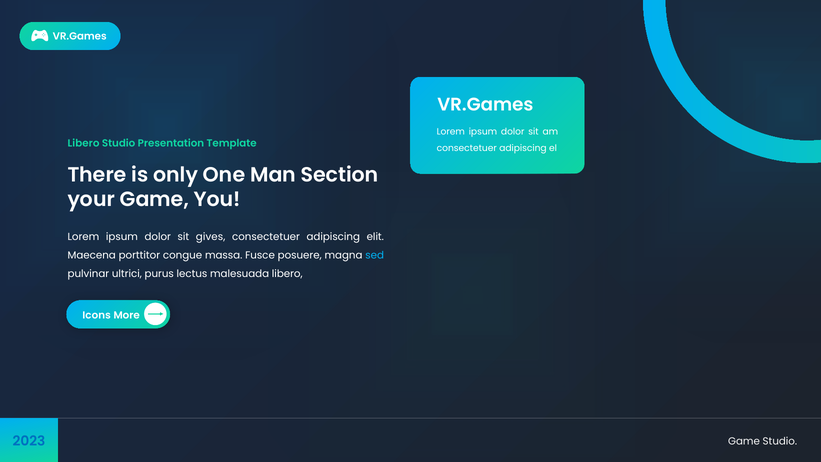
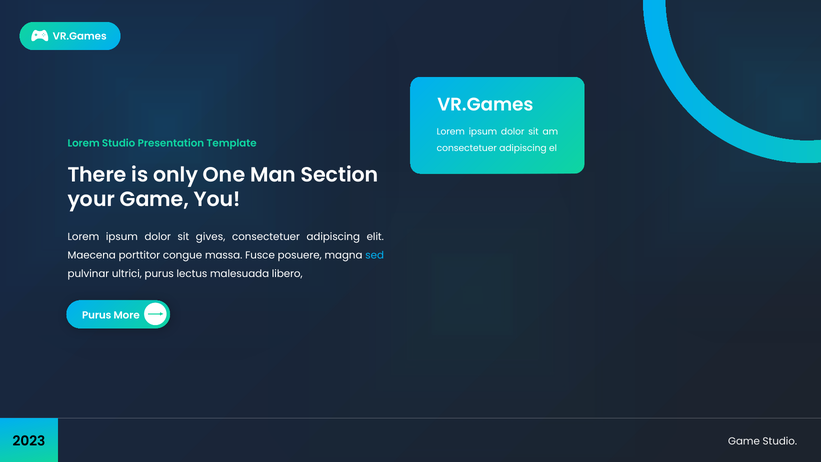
Libero: Libero -> Lorem (84, 143)
Icons: Icons -> Purus (97, 315)
2023 colour: blue -> black (29, 441)
